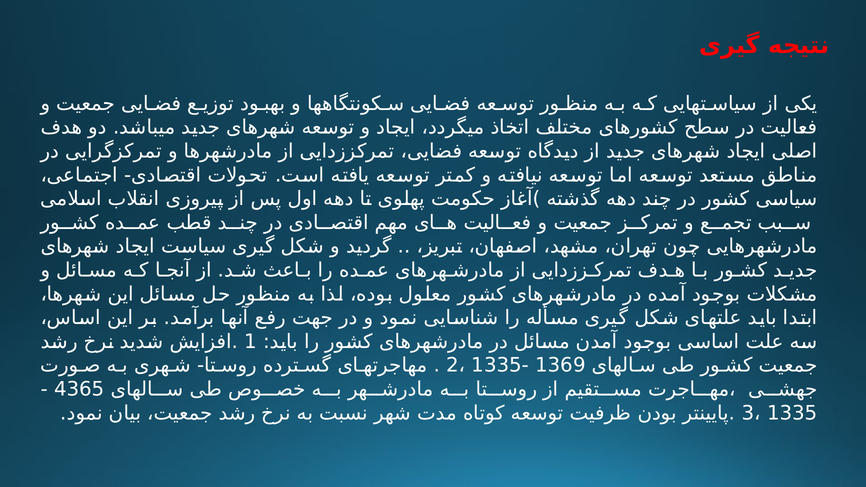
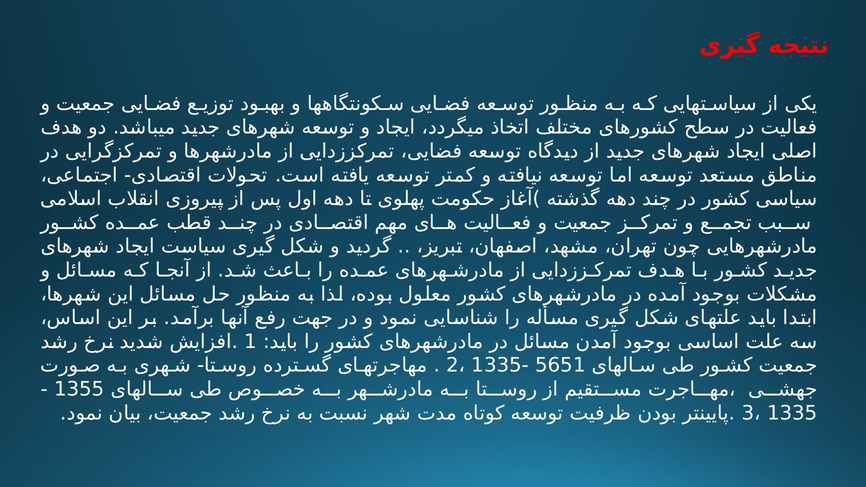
1369: 1369 -> 5651 (560, 365)
4365: 4365 -> 1355 (79, 389)
